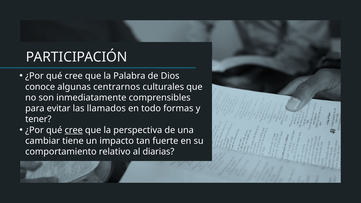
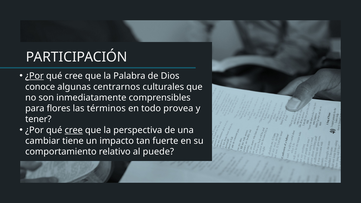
¿Por underline: none -> present (34, 76)
evitar: evitar -> flores (59, 108)
llamados: llamados -> términos (106, 108)
formas: formas -> provea (178, 108)
diarias: diarias -> puede (158, 152)
